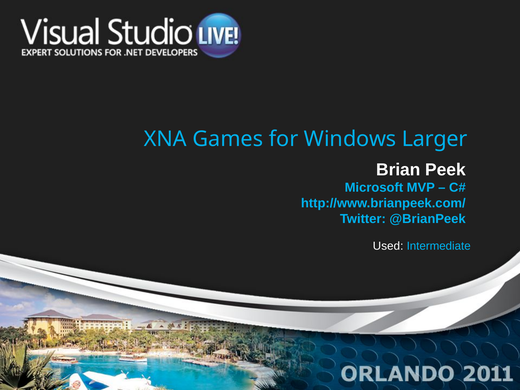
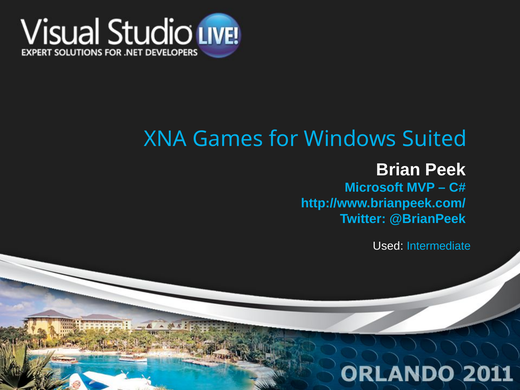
Larger: Larger -> Suited (434, 139)
